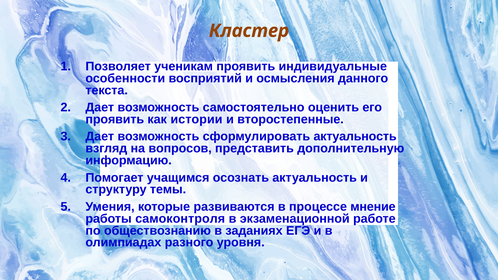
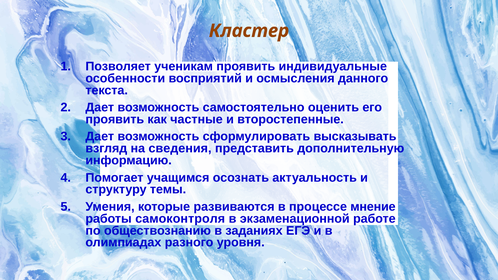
истории: истории -> частные (197, 119)
сформулировать актуальность: актуальность -> высказывать (355, 137)
вопросов: вопросов -> сведения (180, 149)
